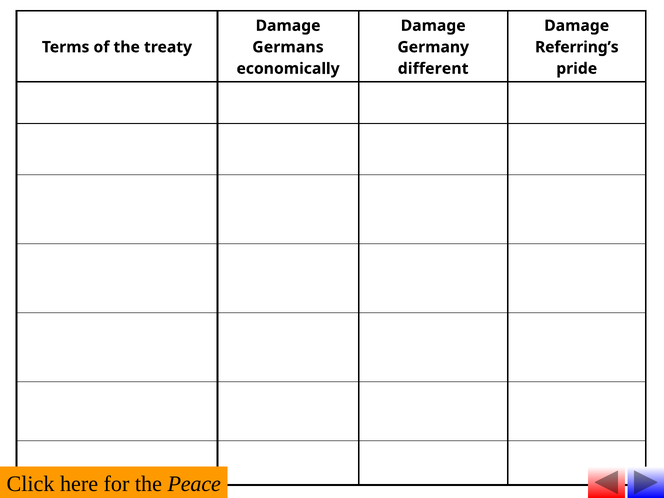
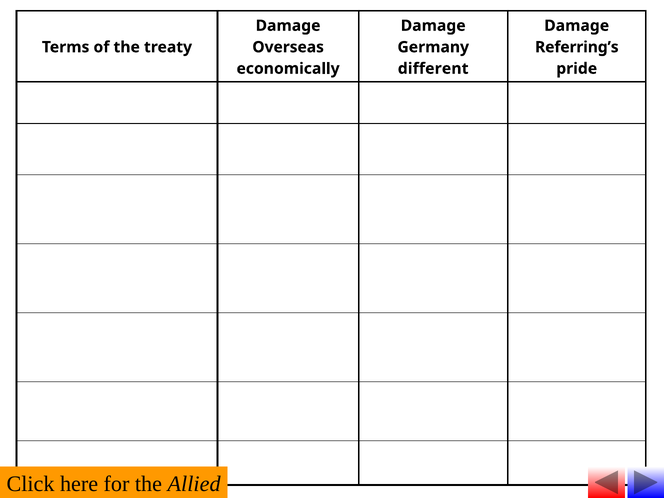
Germans: Germans -> Overseas (288, 47)
Peace: Peace -> Allied (194, 484)
